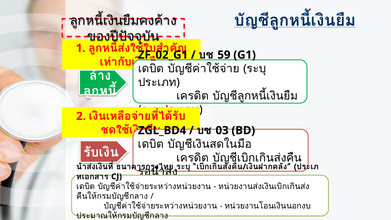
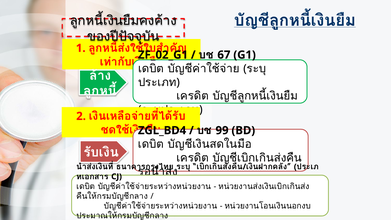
59: 59 -> 67 (224, 55)
03: 03 -> 99 (222, 130)
